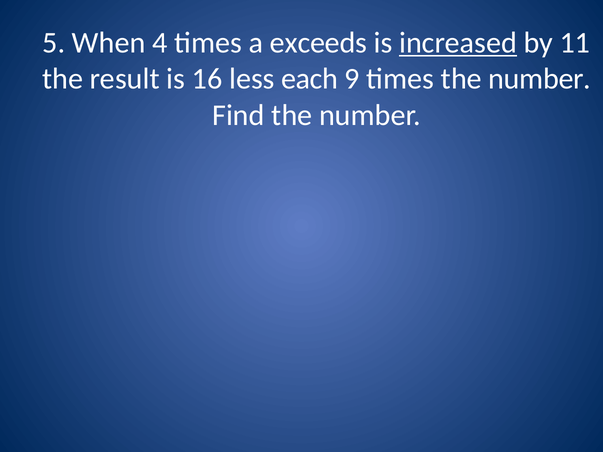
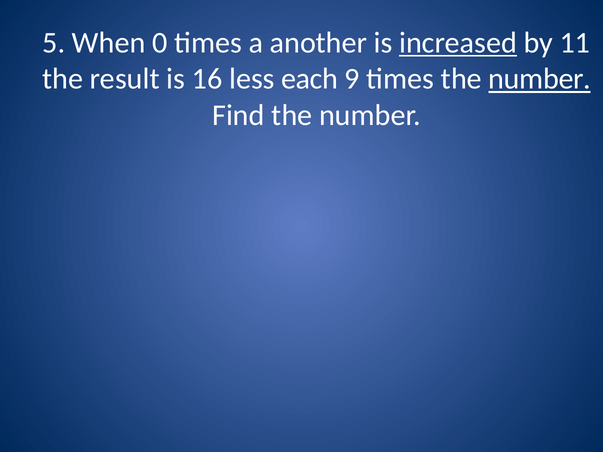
4: 4 -> 0 (160, 43)
exceeds: exceeds -> another (318, 43)
number underline: none -> present (540, 79)
